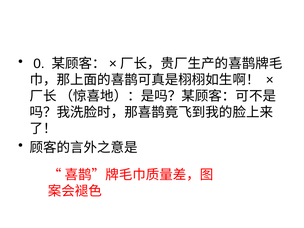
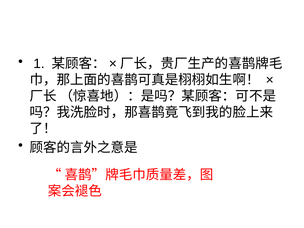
0: 0 -> 1 (39, 64)
